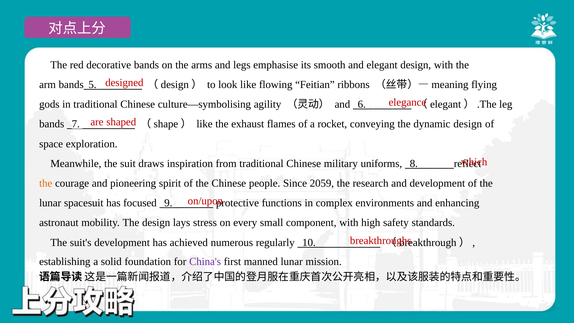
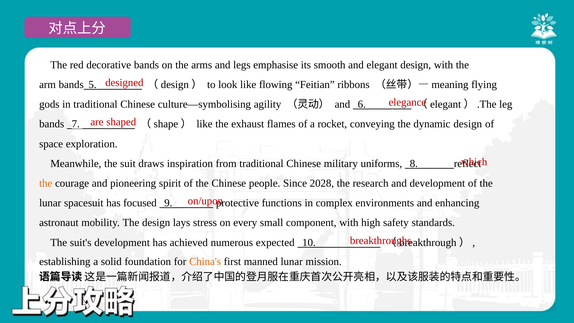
2059: 2059 -> 2028 (322, 183)
regularly: regularly -> expected (275, 242)
China's colour: purple -> orange (205, 262)
